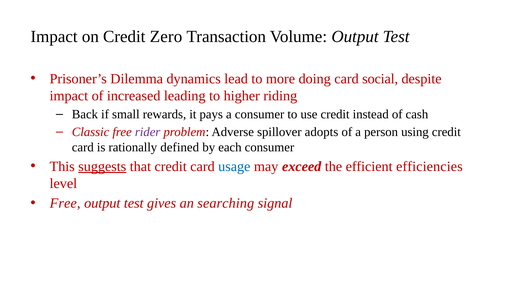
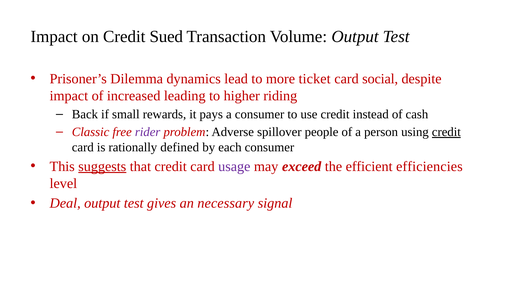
Zero: Zero -> Sued (166, 37)
doing: doing -> ticket (315, 79)
adopts: adopts -> people (322, 132)
credit underline: none -> present (446, 132)
usage colour: blue -> purple (234, 167)
Free: Free -> Deal (65, 203)
searching: searching -> necessary (226, 203)
